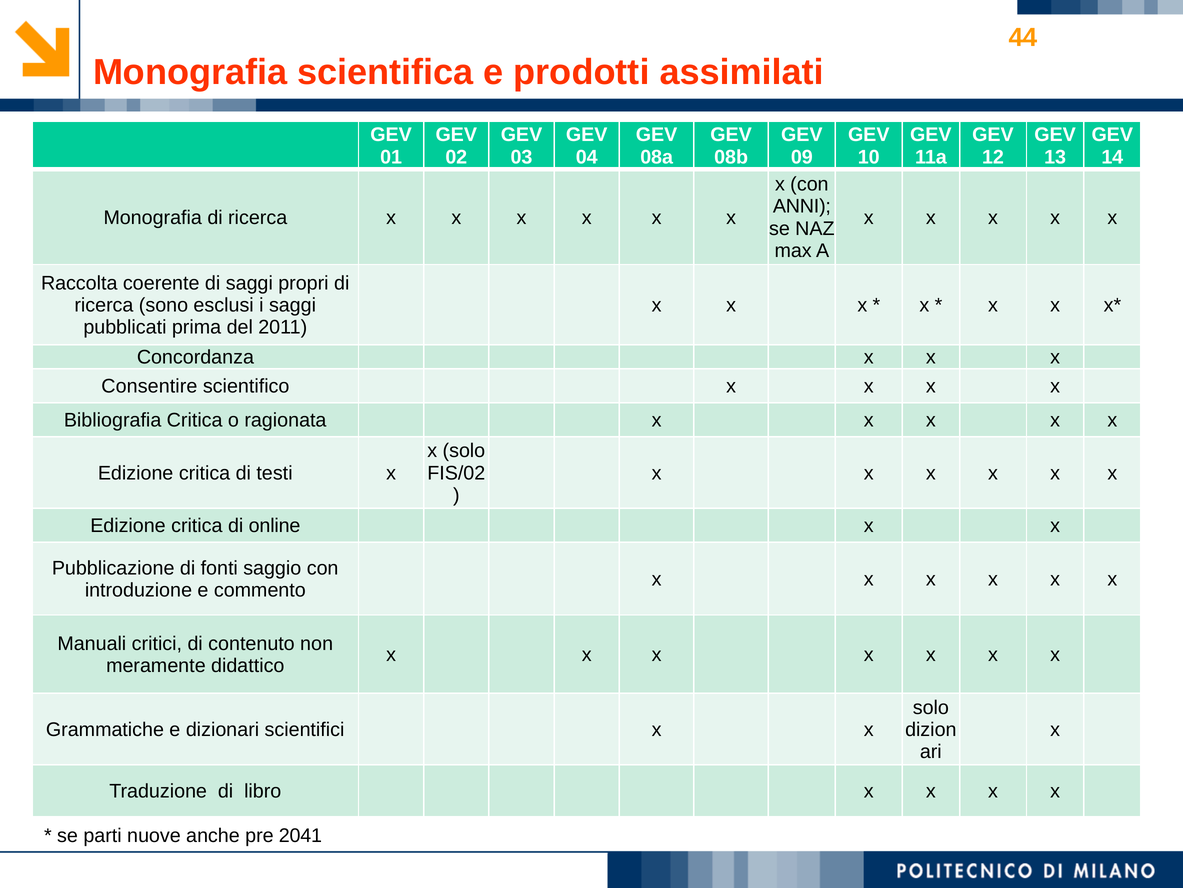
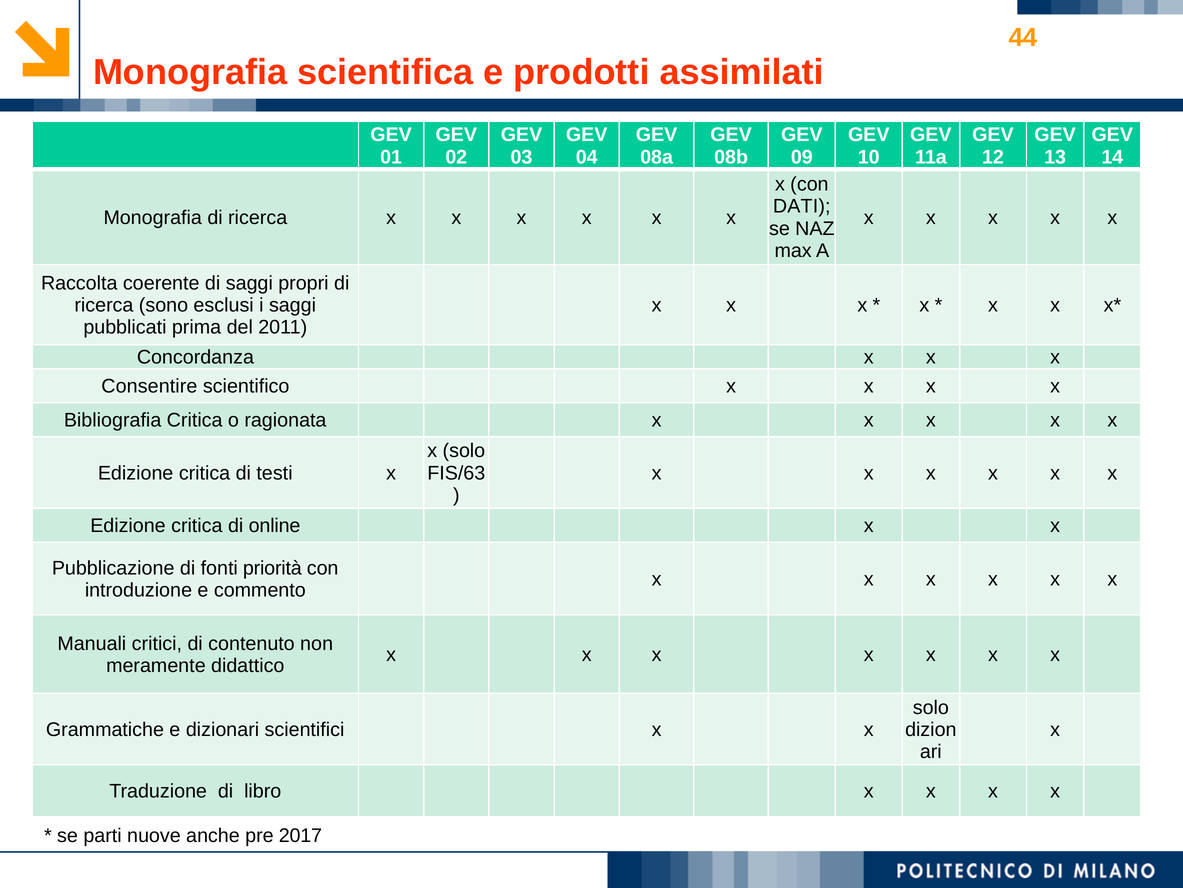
ANNI: ANNI -> DATI (802, 206)
FIS/02: FIS/02 -> FIS/63 (456, 473)
saggio: saggio -> priorità (272, 568)
2041: 2041 -> 2017 (300, 835)
